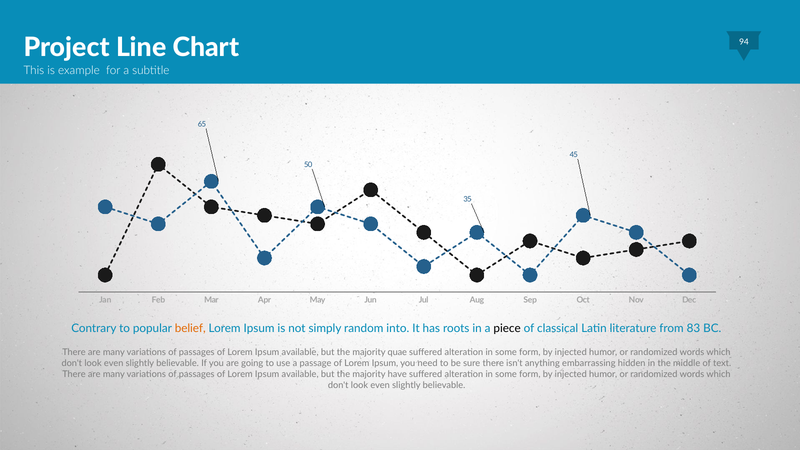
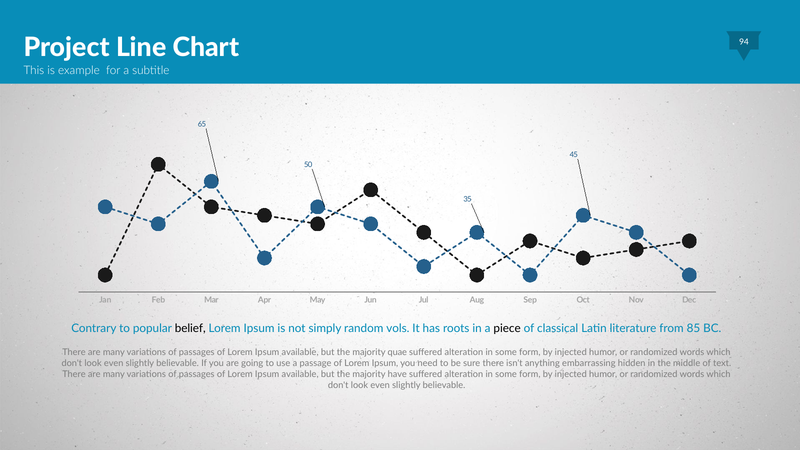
belief colour: orange -> black (190, 328)
into: into -> vols (398, 328)
83: 83 -> 85 (693, 328)
